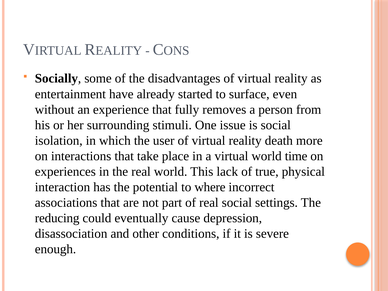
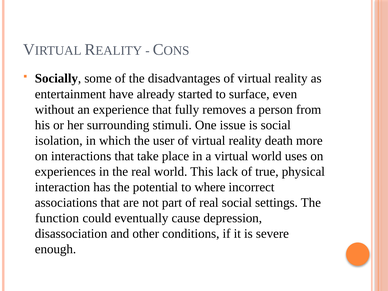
time: time -> uses (296, 156)
reducing: reducing -> function (57, 218)
